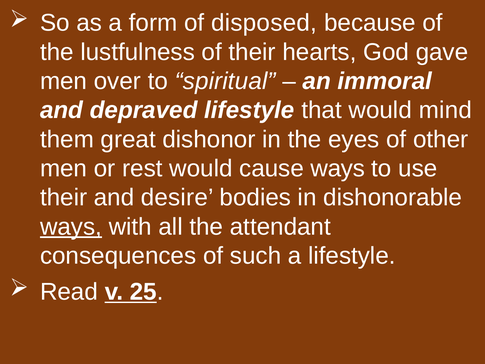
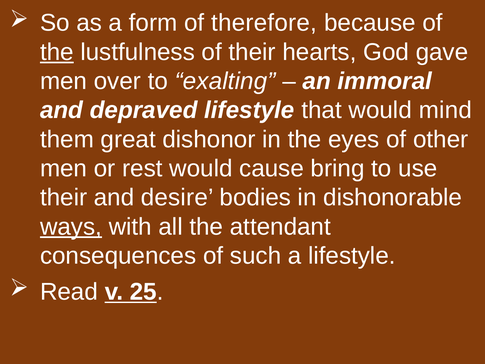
disposed: disposed -> therefore (264, 23)
the underline: none -> present (57, 52)
spiritual: spiritual -> exalting (225, 81)
cause ways: ways -> bring (338, 168)
